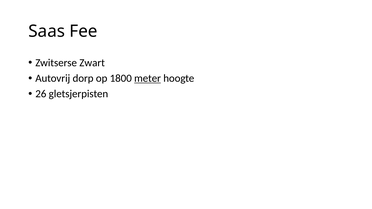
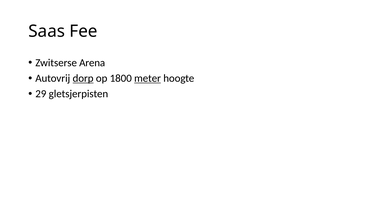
Zwart: Zwart -> Arena (92, 63)
dorp underline: none -> present (83, 78)
26: 26 -> 29 (41, 94)
